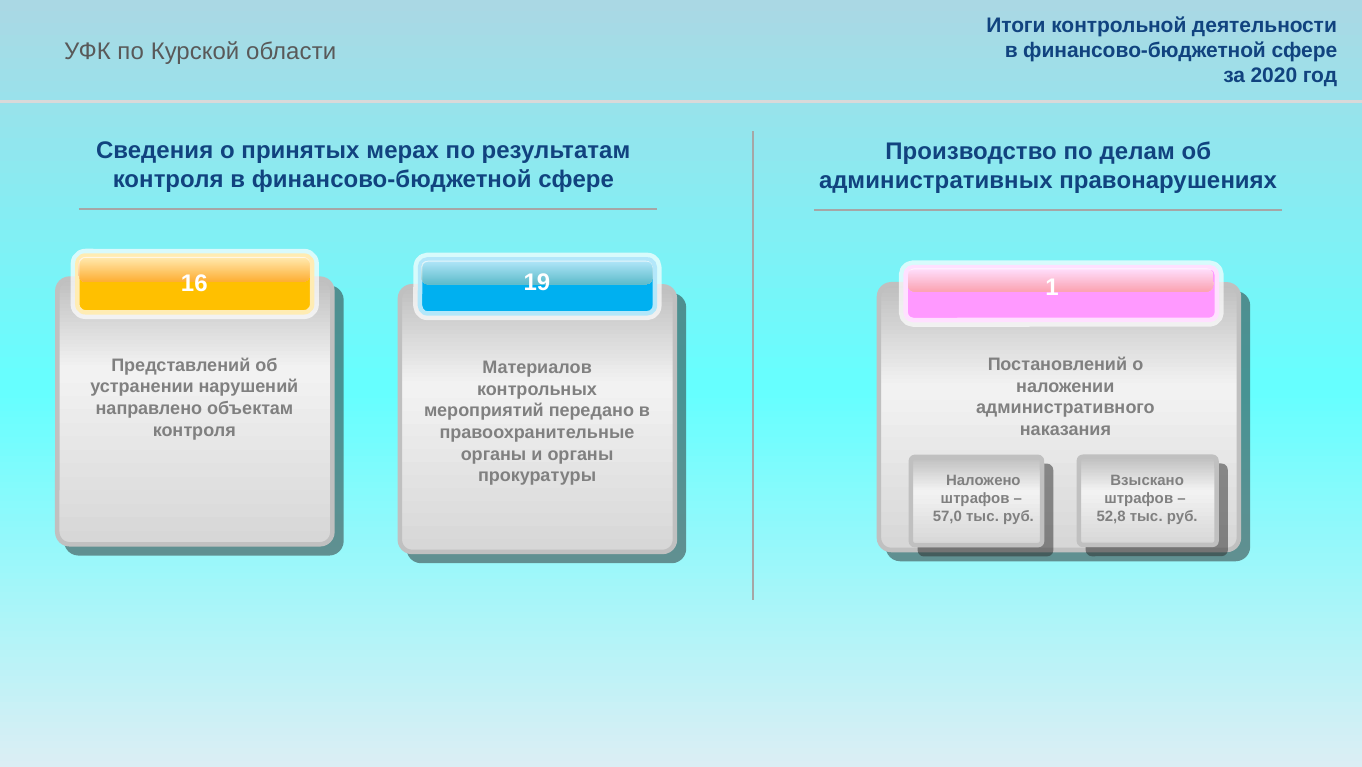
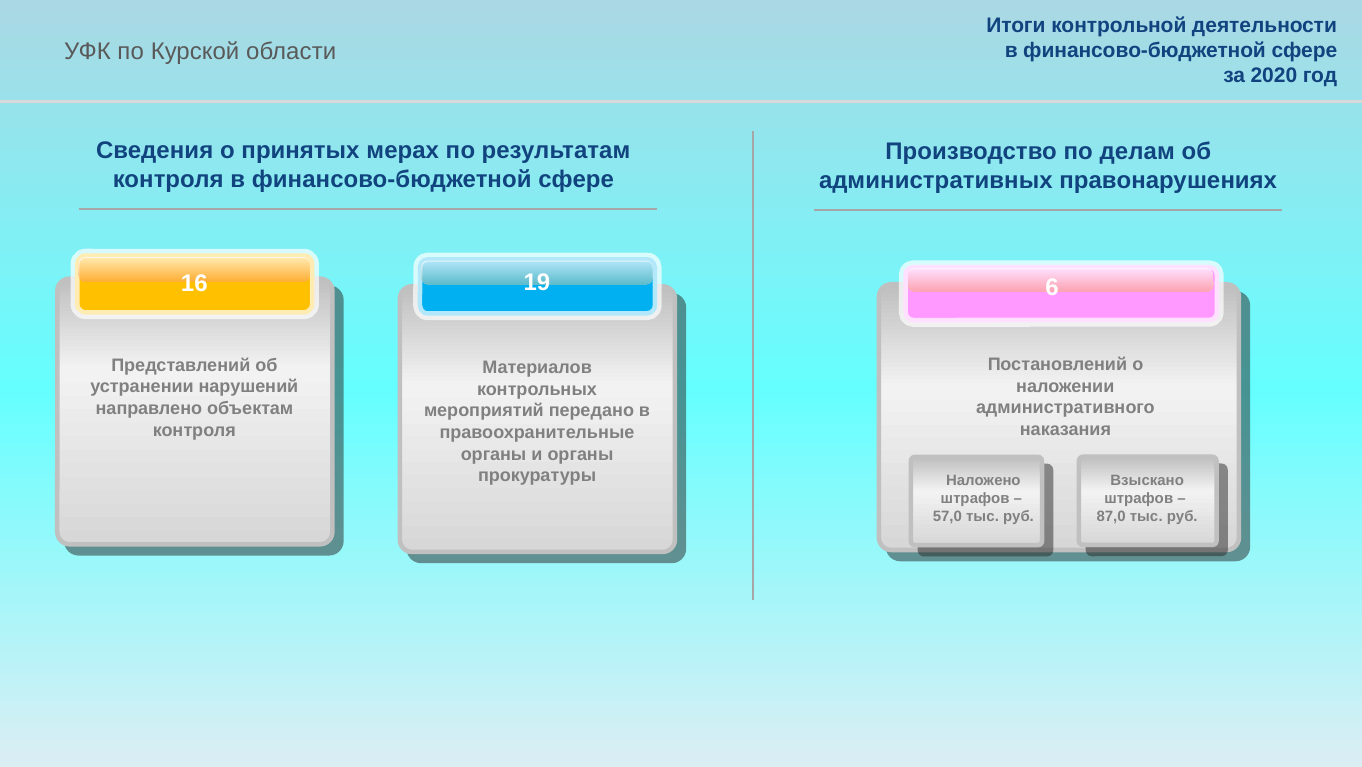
1: 1 -> 6 (1052, 288)
52,8: 52,8 -> 87,0 (1111, 516)
